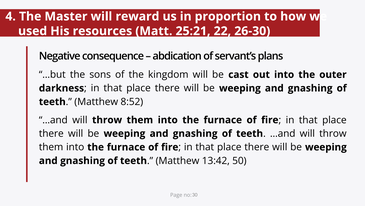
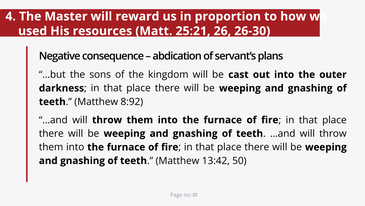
22: 22 -> 26 (222, 31)
8:52: 8:52 -> 8:92 (132, 102)
